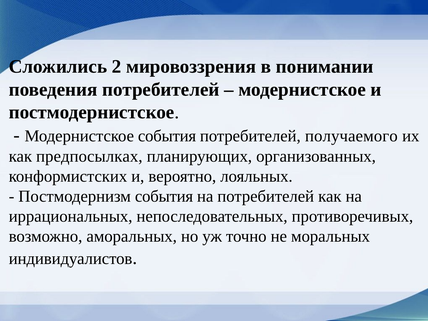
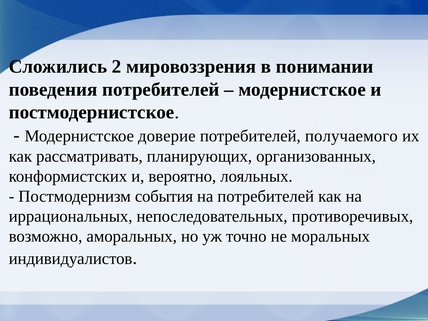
Модернистское события: события -> доверие (167, 136)
предпосылках: предпосылках -> рассматривать (89, 156)
